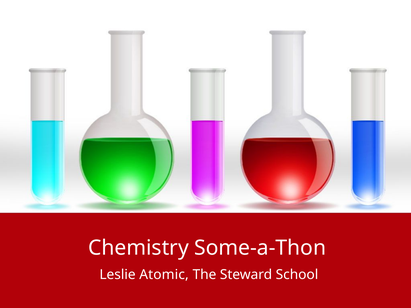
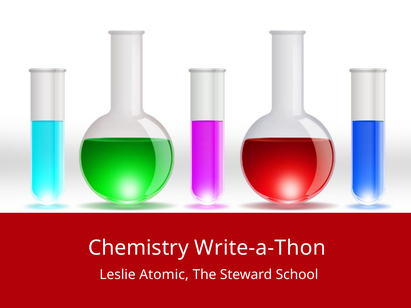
Some-a-Thon: Some-a-Thon -> Write-a-Thon (260, 248)
